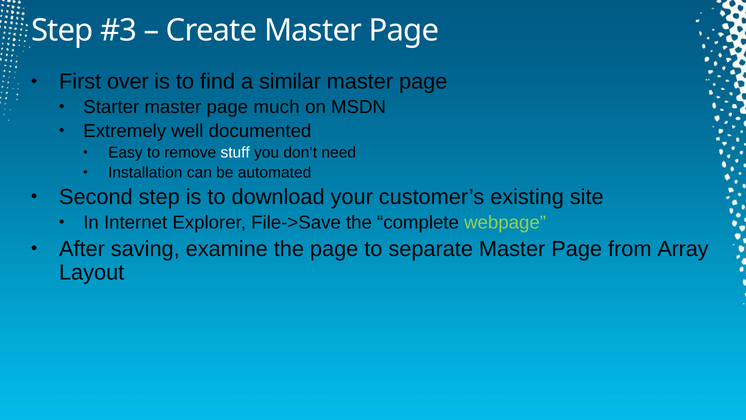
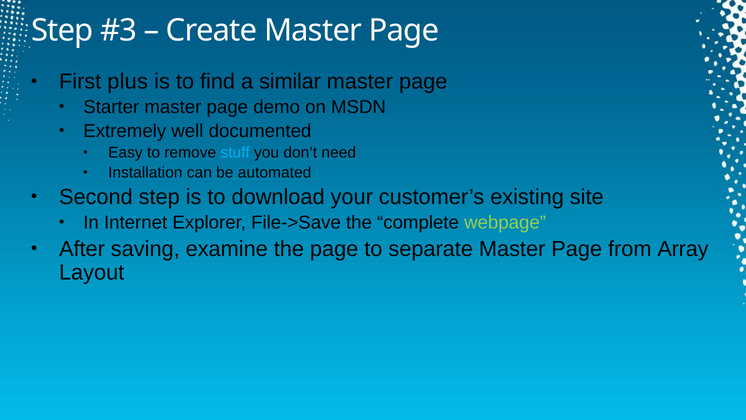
over: over -> plus (128, 82)
much: much -> demo (277, 107)
stuff colour: white -> light blue (235, 153)
